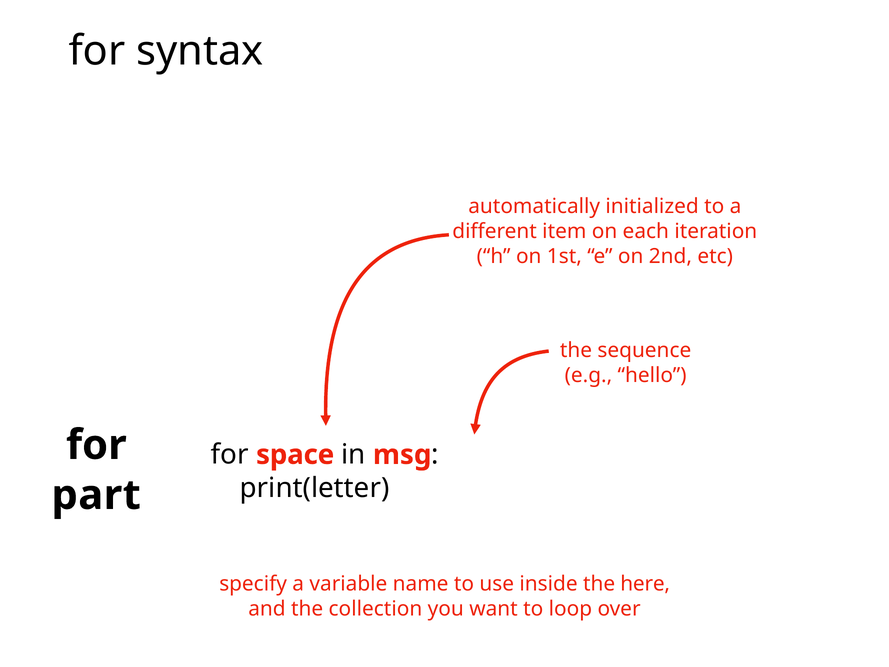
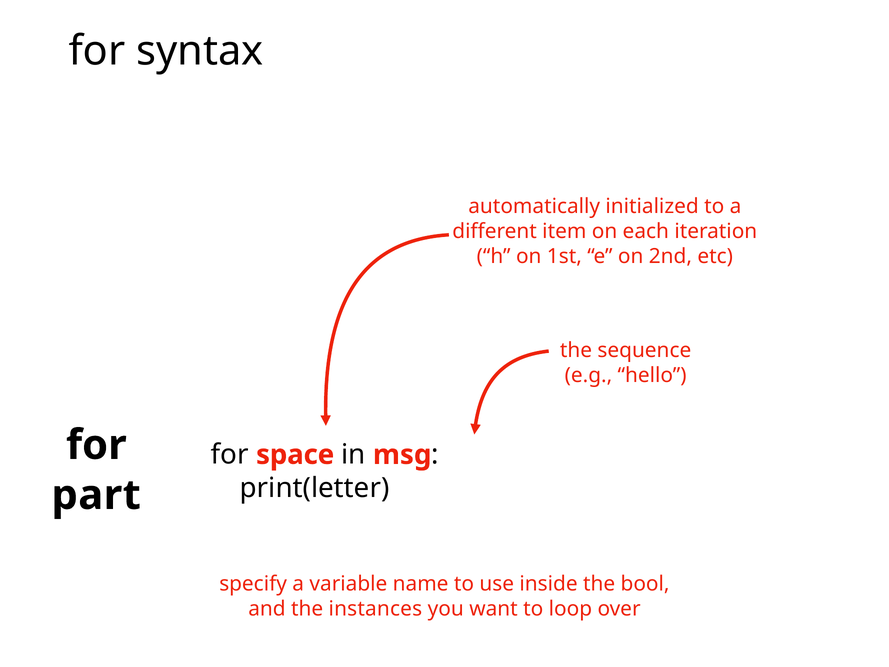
here: here -> bool (645, 584)
collection: collection -> instances (375, 609)
